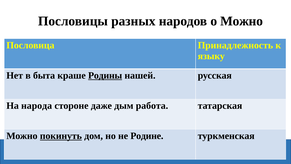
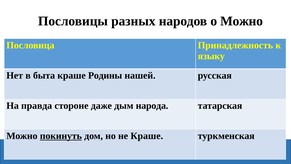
Родины underline: present -> none (105, 75)
народа: народа -> правда (37, 105)
работа: работа -> народа (152, 105)
не Родине: Родине -> Краше (147, 136)
